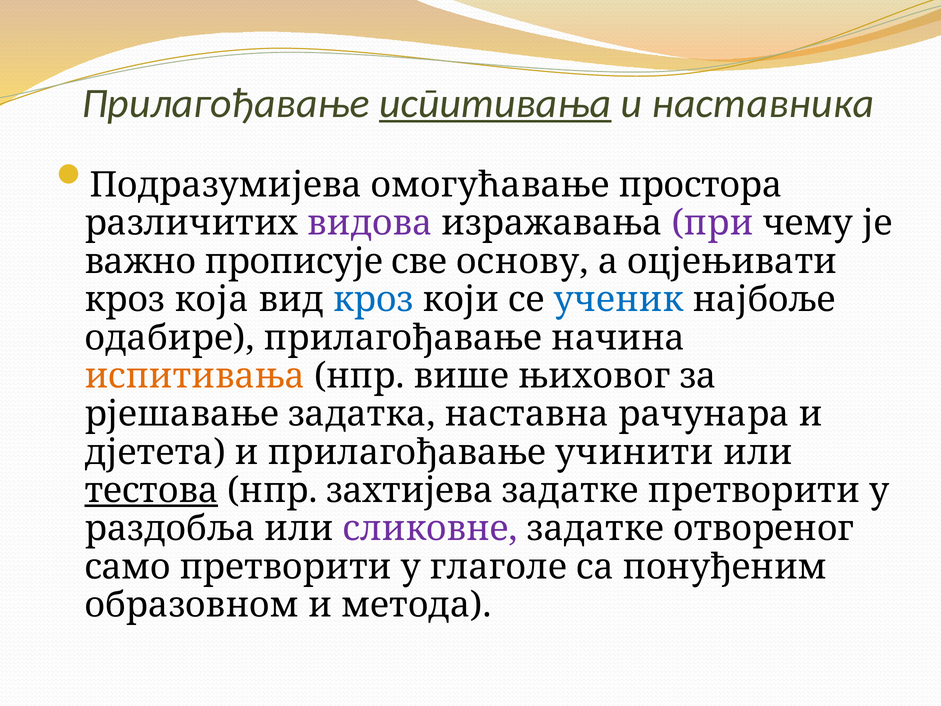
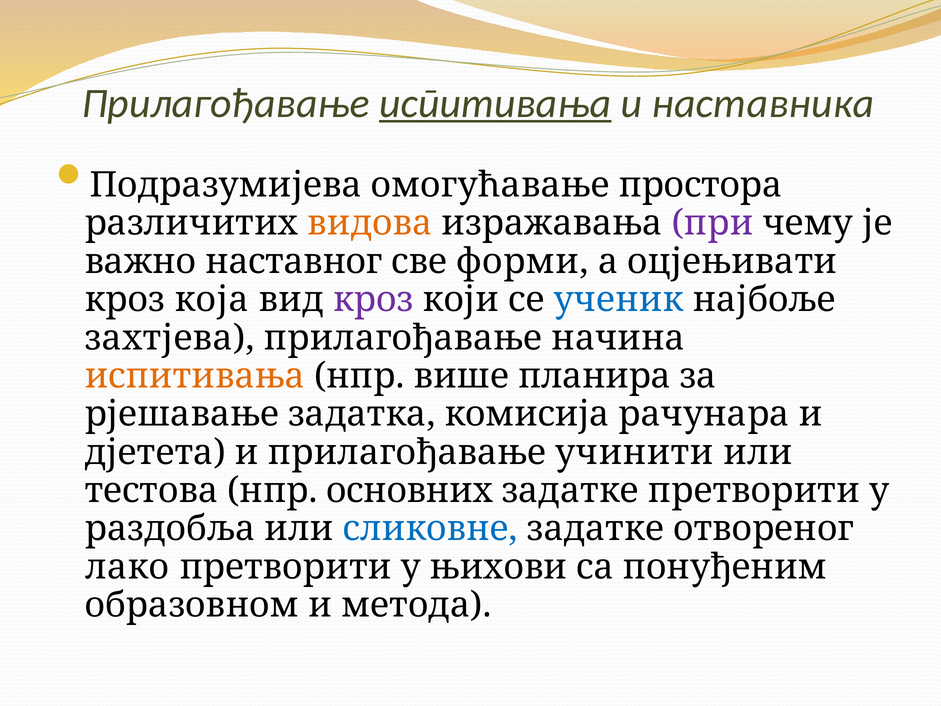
видовa colour: purple -> orange (370, 223)
прописује: прописује -> наставног (294, 261)
основу: основу -> форми (522, 261)
кроз colour: blue -> purple (373, 300)
одабире: одабире -> захтјева (170, 338)
њиховог: њиховог -> планира (595, 376)
наставна: наставна -> комисија (527, 414)
тестова underline: present -> none (151, 490)
захтијева: захтијева -> основних (410, 490)
сликовне colour: purple -> blue (430, 529)
само: само -> лако (127, 567)
глаголе: глаголе -> њихови (499, 567)
